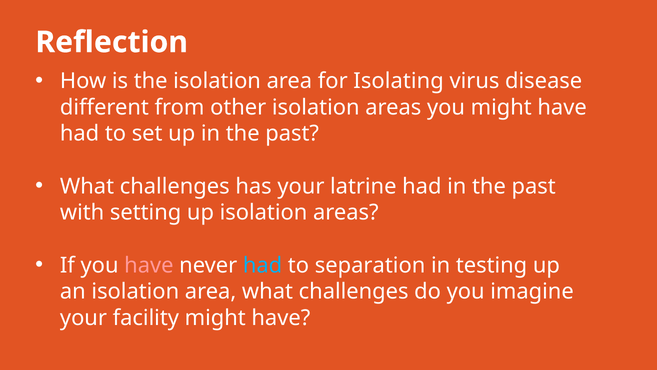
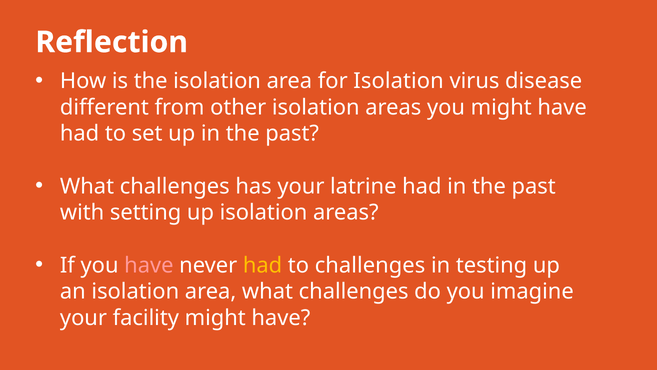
for Isolating: Isolating -> Isolation (399, 81)
had colour: light blue -> yellow (263, 265)
to separation: separation -> challenges (370, 265)
